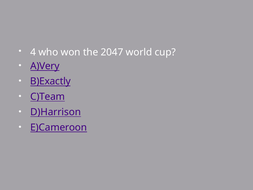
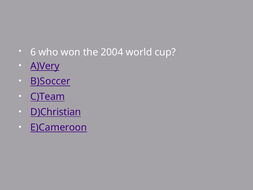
4: 4 -> 6 (33, 52)
2047: 2047 -> 2004 (112, 52)
B)Exactly: B)Exactly -> B)Soccer (50, 81)
D)Harrison: D)Harrison -> D)Christian (56, 112)
